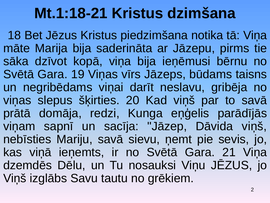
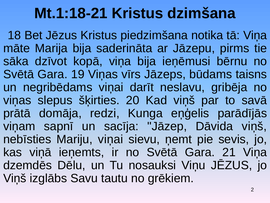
Mariju savā: savā -> viņai (111, 139)
